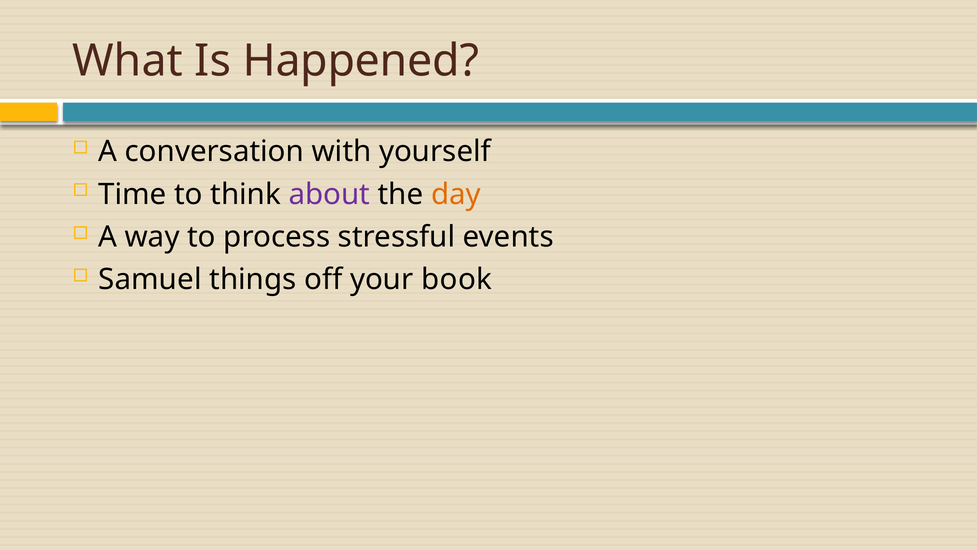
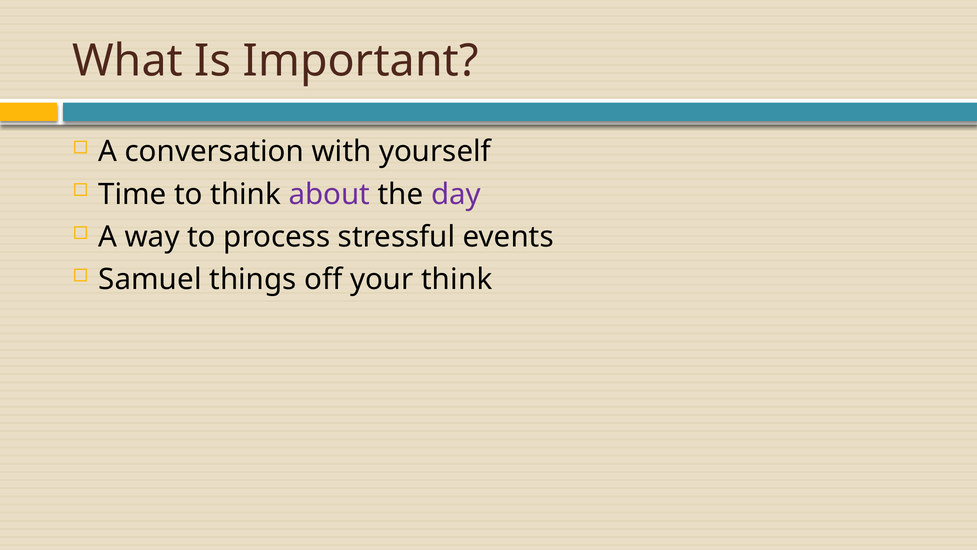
Happened: Happened -> Important (361, 61)
day colour: orange -> purple (456, 194)
your book: book -> think (457, 279)
